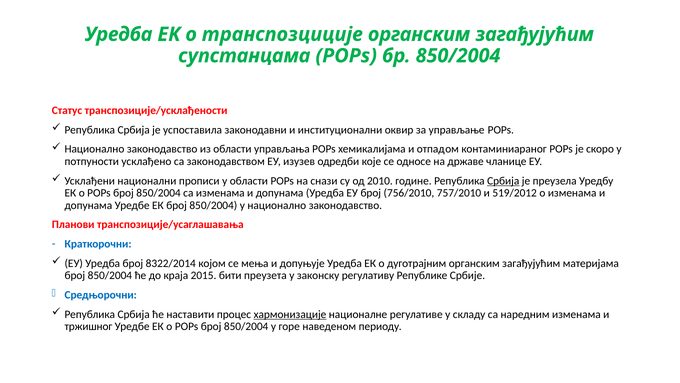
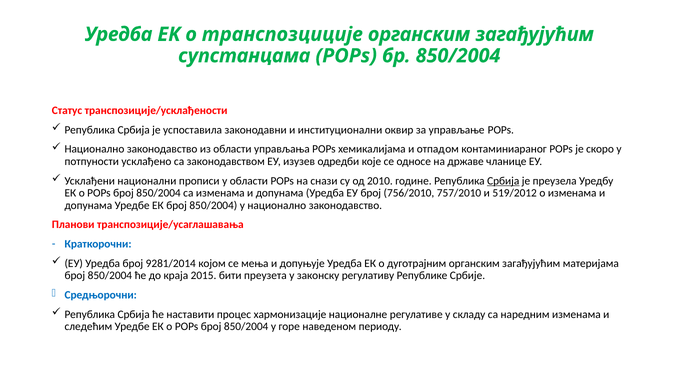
8322/2014: 8322/2014 -> 9281/2014 (171, 263)
хармонизације underline: present -> none (290, 314)
тржишног: тржишног -> следећим (88, 326)
